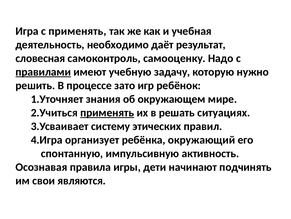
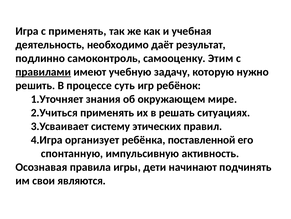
словесная: словесная -> подлинно (40, 58)
Надо: Надо -> Этим (221, 58)
зато: зато -> суть (125, 85)
применять underline: present -> none (107, 112)
окружающий: окружающий -> поставленной (202, 139)
